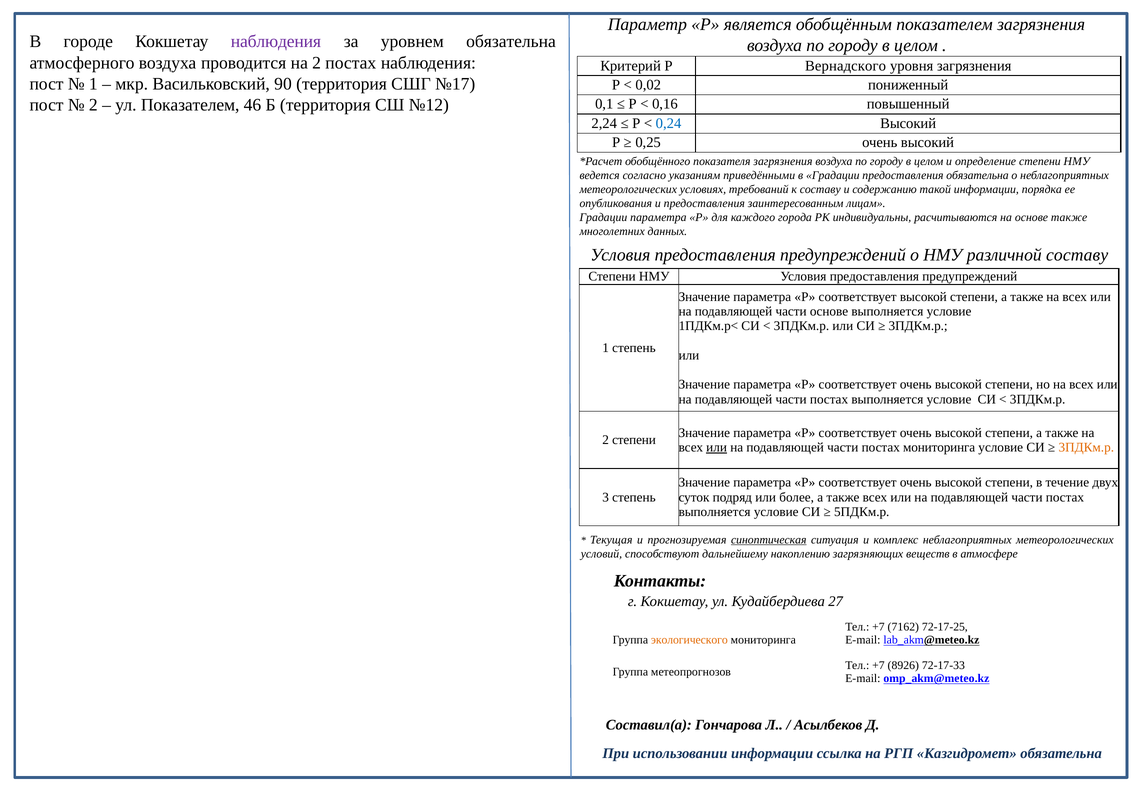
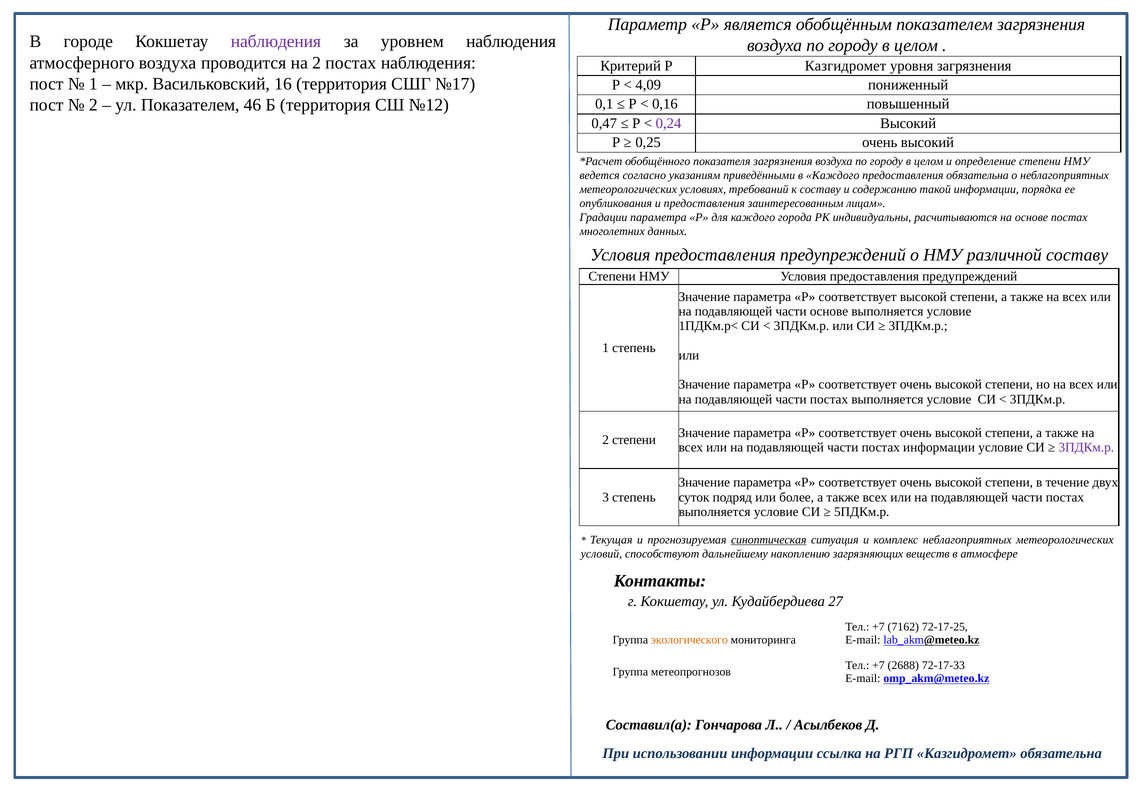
уровнем обязательна: обязательна -> наблюдения (511, 42)
Р Вернадского: Вернадского -> Казгидромет (846, 66)
90: 90 -> 16 (283, 84)
0,02: 0,02 -> 4,09 (648, 85)
2,24: 2,24 -> 0,47 (604, 123)
0,24 colour: blue -> purple (669, 123)
в Градации: Градации -> Каждого (833, 175)
основе также: также -> постах (1069, 217)
или underline: present -> none (717, 447)
постах мониторинга: мониторинга -> информации (939, 447)
3ПДКм.р colour: orange -> purple (1086, 447)
8926: 8926 -> 2688 (903, 665)
